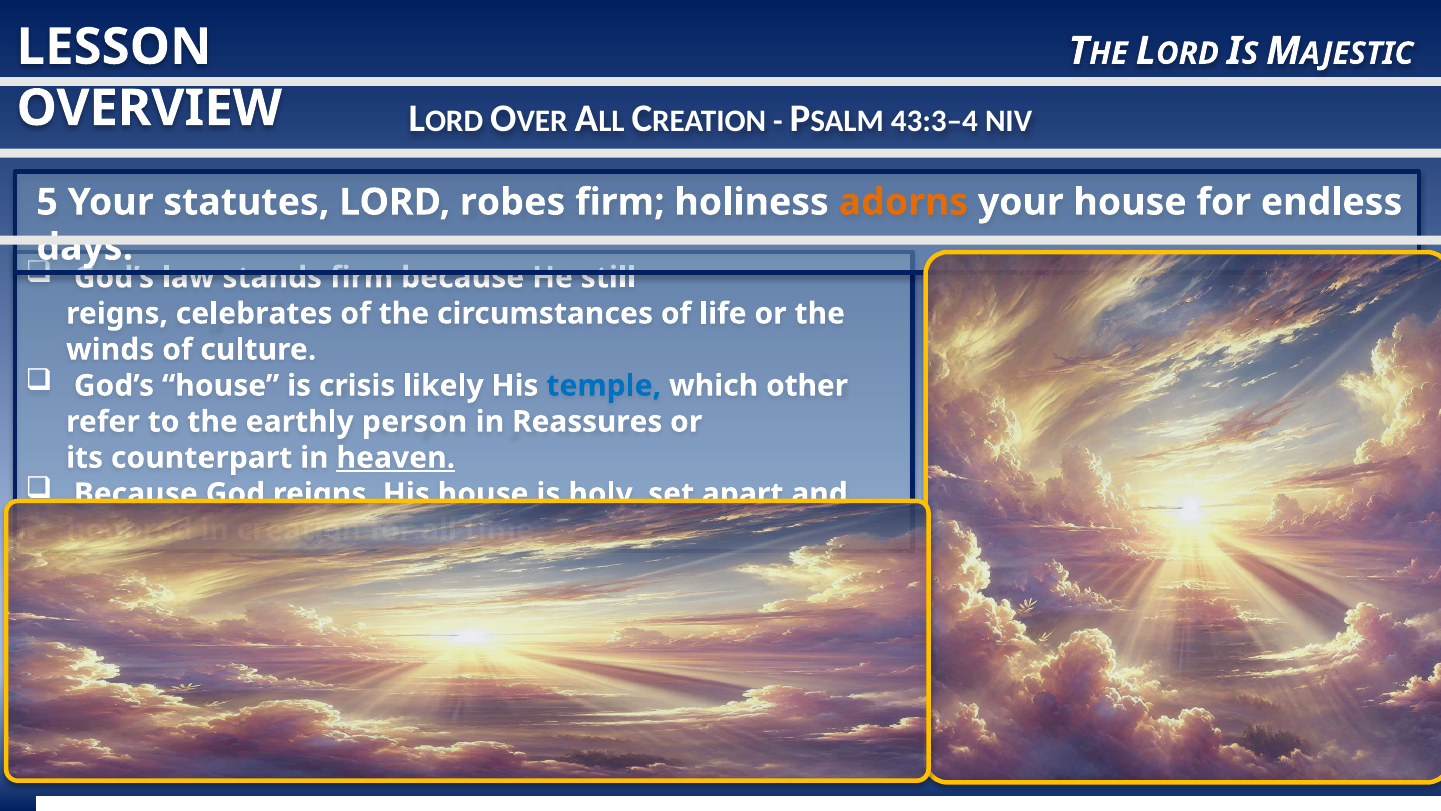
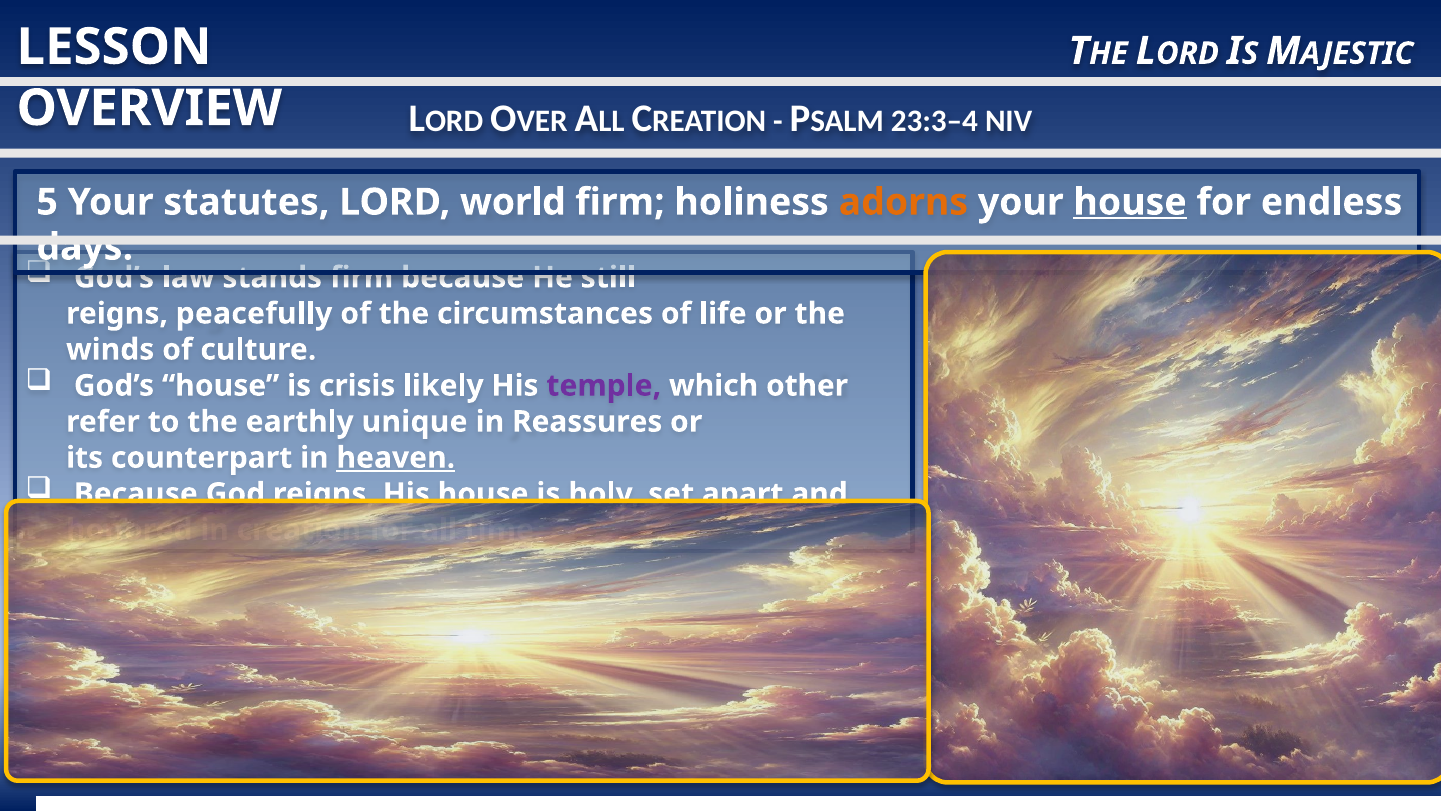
43:3–4: 43:3–4 -> 23:3–4 (934, 121)
robes: robes -> world (513, 202)
house underline: none -> present (1130, 202)
celebrates: celebrates -> peacefully (254, 313)
temple colour: blue -> purple (604, 385)
person: person -> unique (415, 422)
